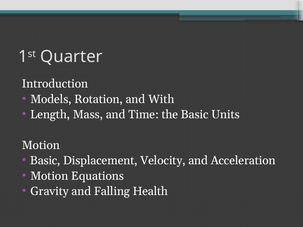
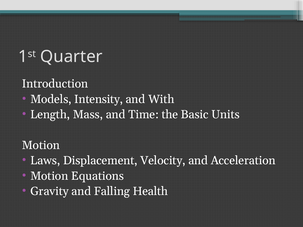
Rotation: Rotation -> Intensity (99, 99)
Basic: Basic -> Laws (45, 161)
